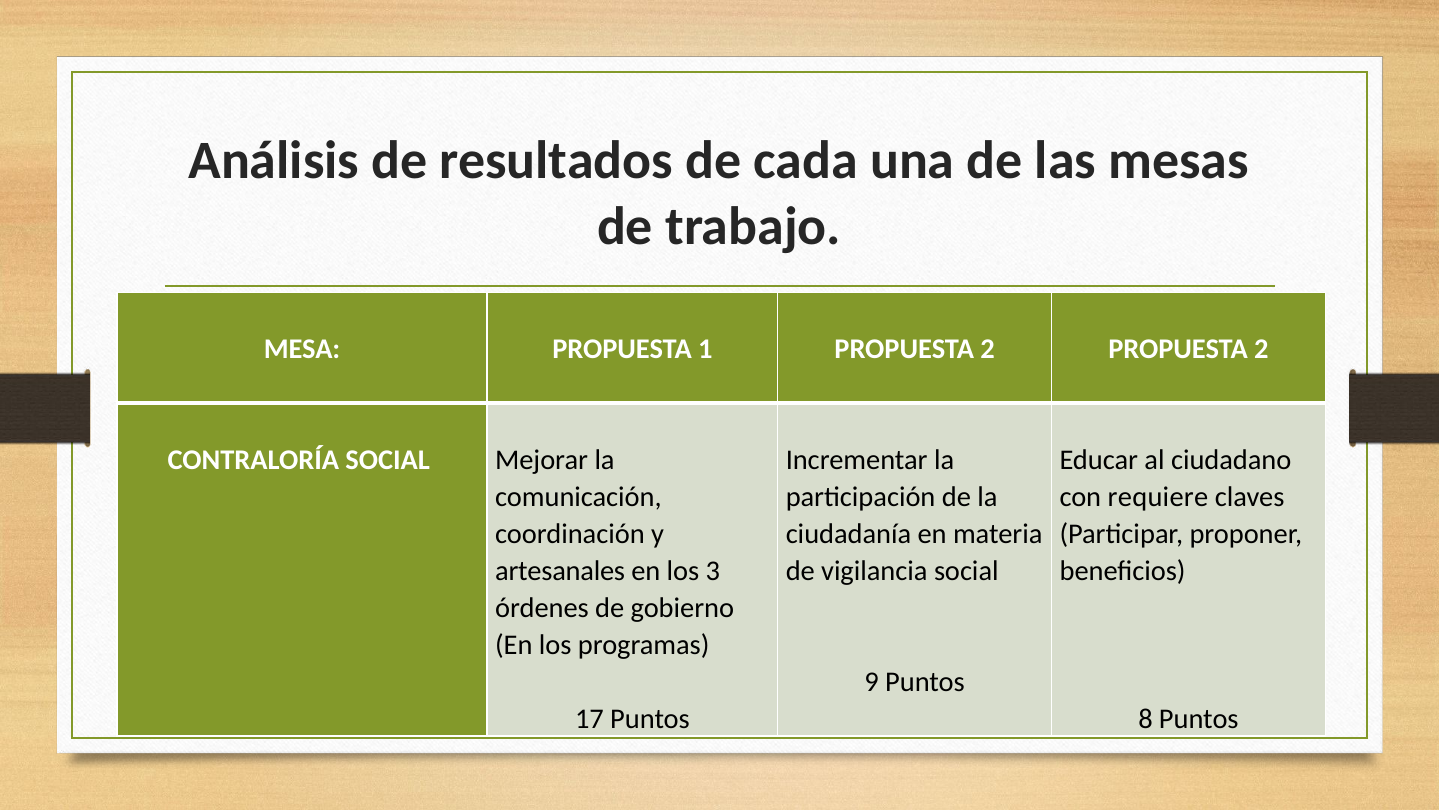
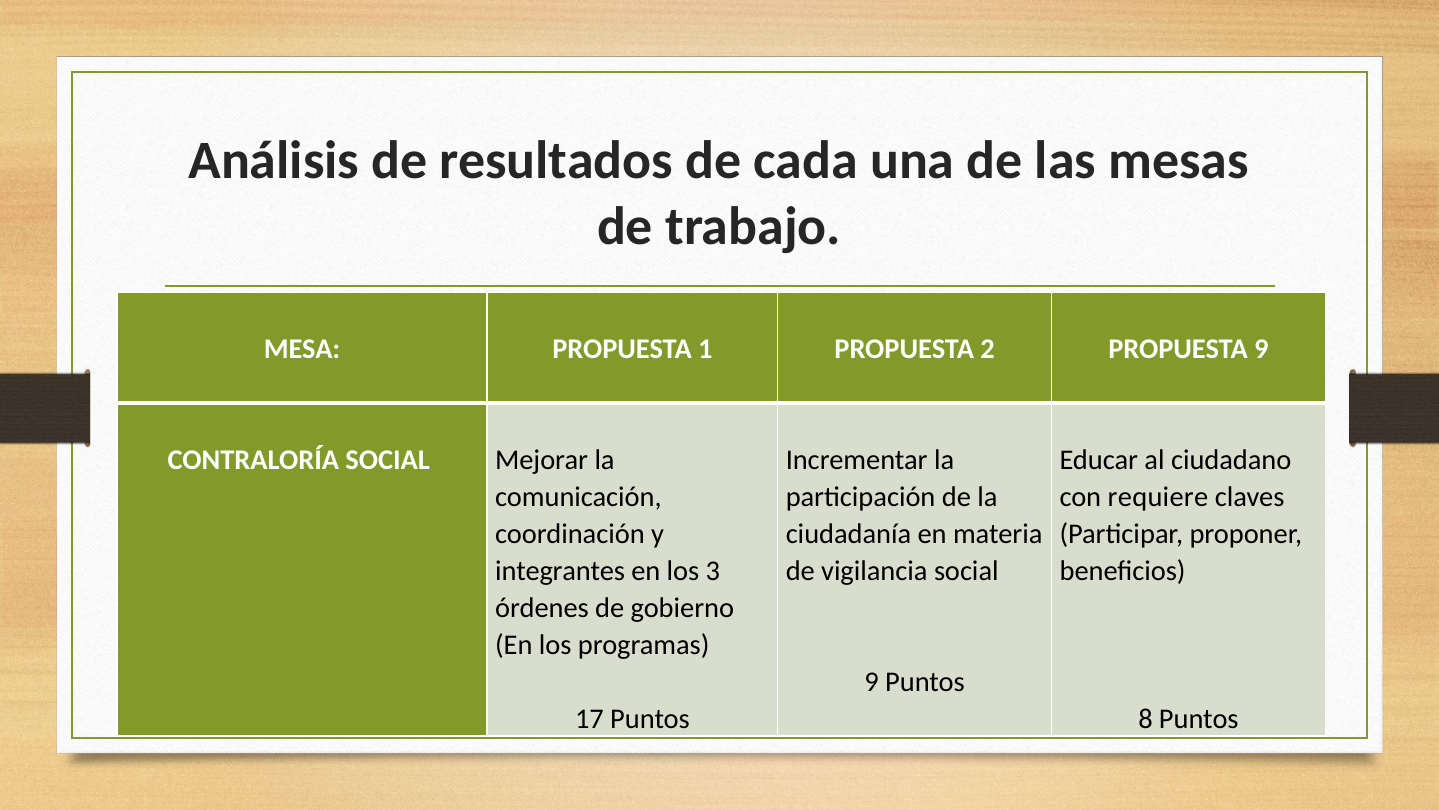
2 PROPUESTA 2: 2 -> 9 (1261, 349)
artesanales: artesanales -> integrantes (560, 571)
